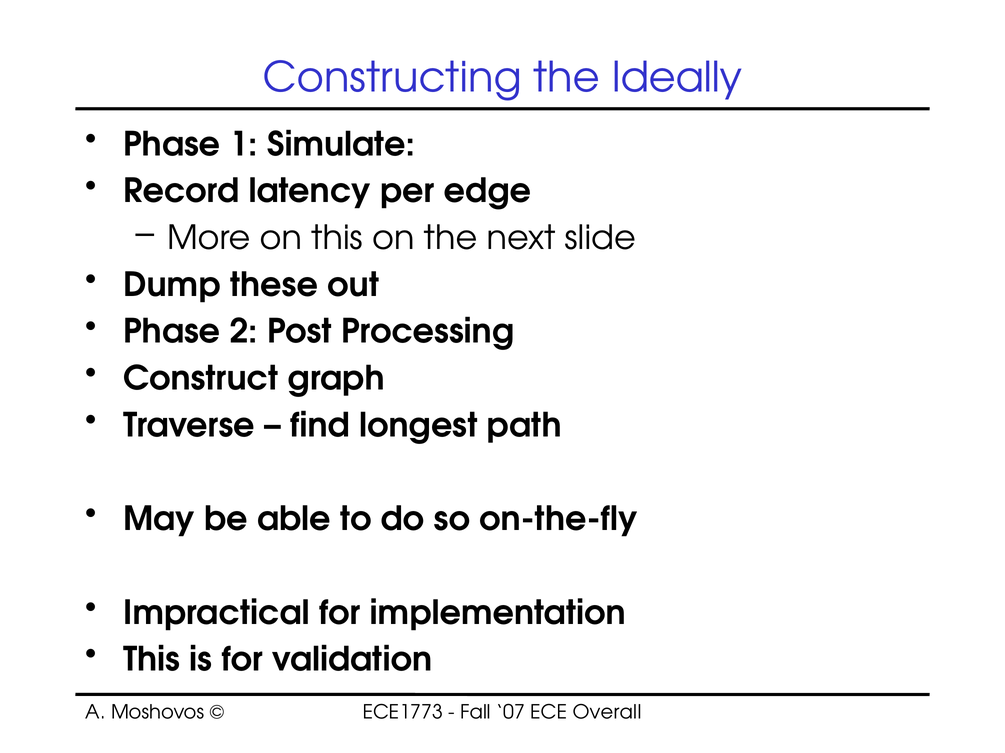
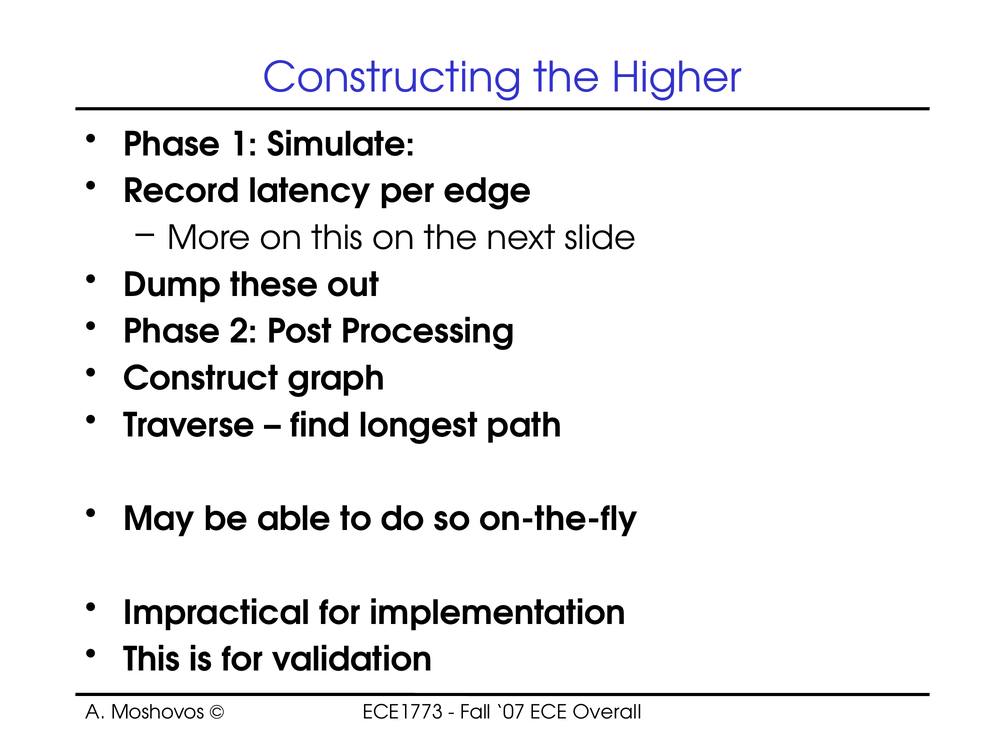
Ideally: Ideally -> Higher (677, 78)
